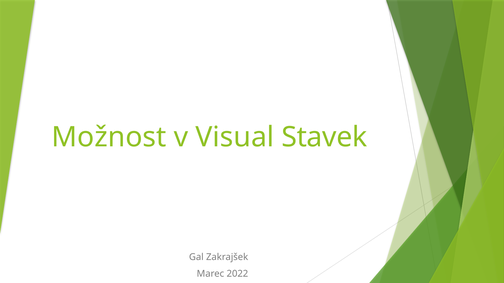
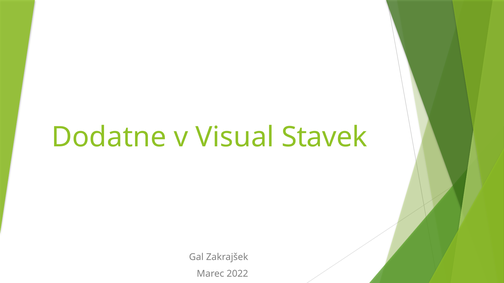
Možnost: Možnost -> Dodatne (109, 137)
